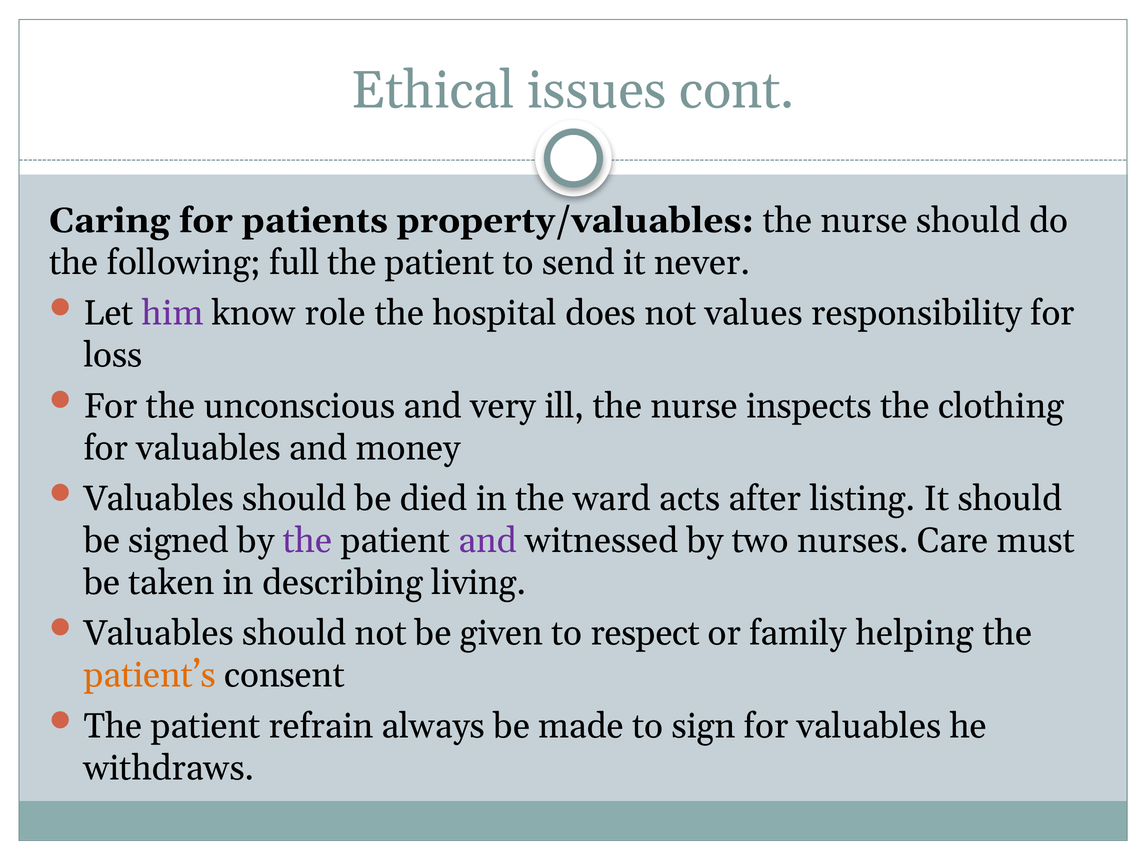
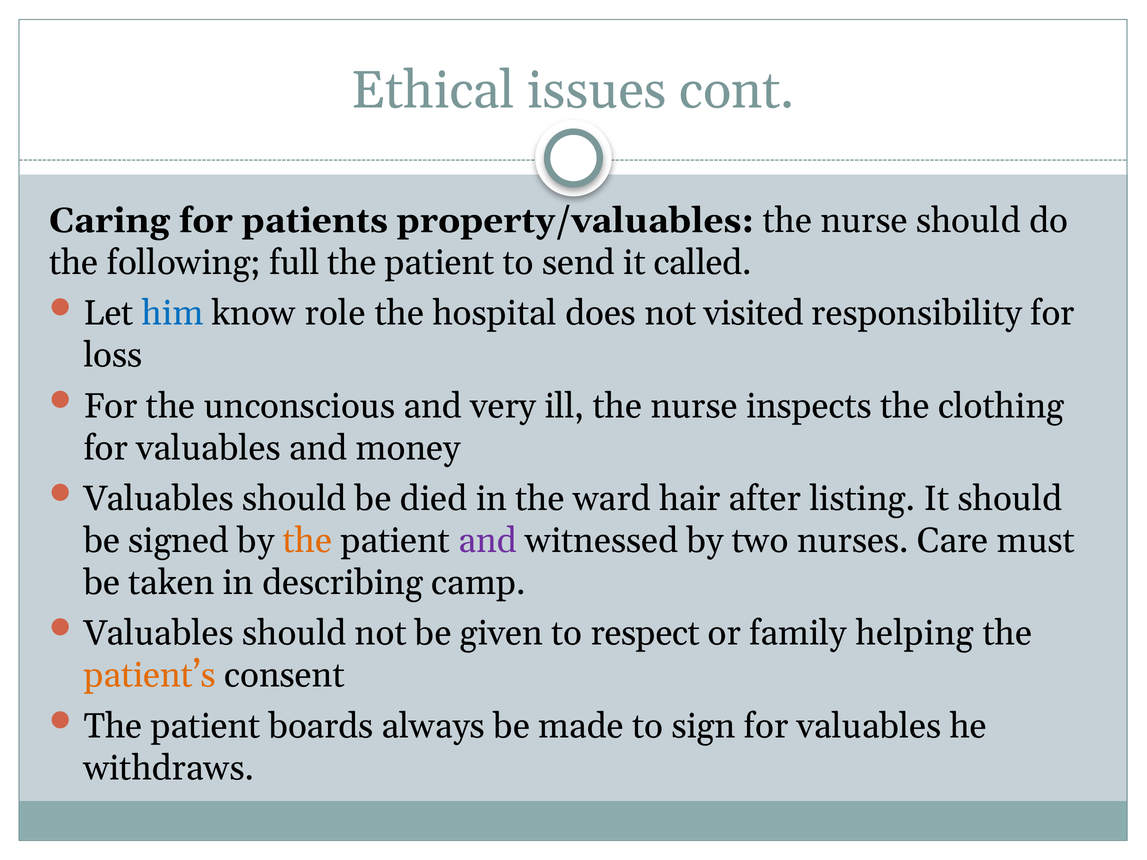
never: never -> called (702, 263)
him colour: purple -> blue (173, 313)
values: values -> visited (754, 313)
acts: acts -> hair (690, 499)
the colour: purple -> orange (307, 541)
living: living -> camp (478, 583)
refrain: refrain -> boards (321, 726)
